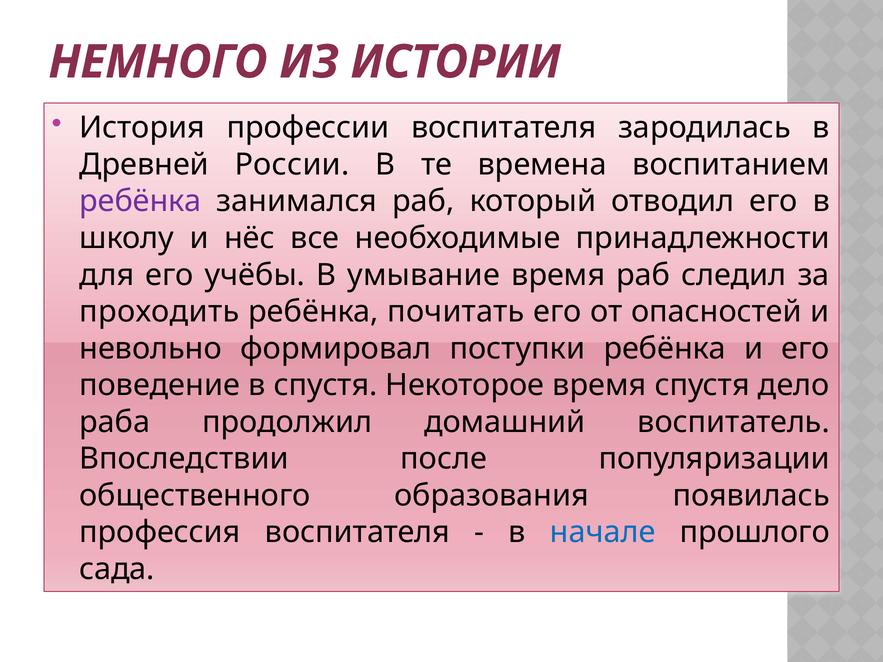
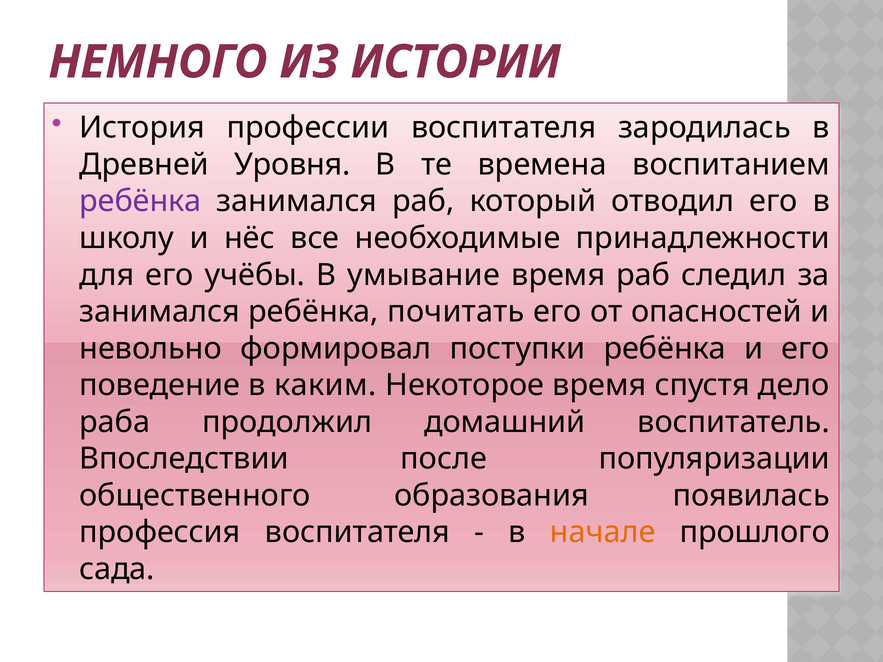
России: России -> Уровня (292, 165)
проходить: проходить -> занимался (160, 312)
в спустя: спустя -> каким (325, 385)
начале colour: blue -> orange (603, 532)
